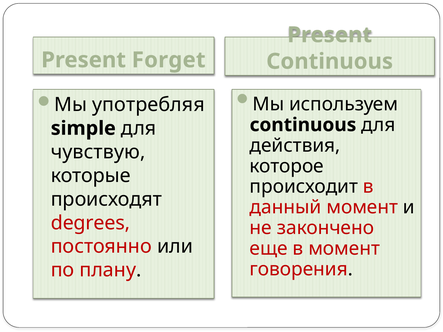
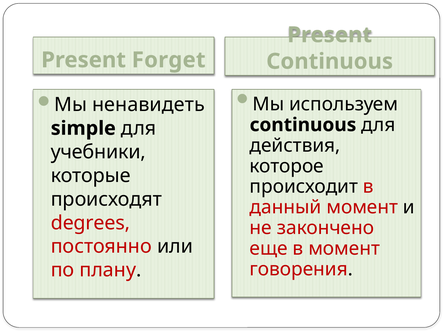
употребляя: употребляя -> ненавидеть (148, 105)
чувствую: чувствую -> учебники (98, 152)
